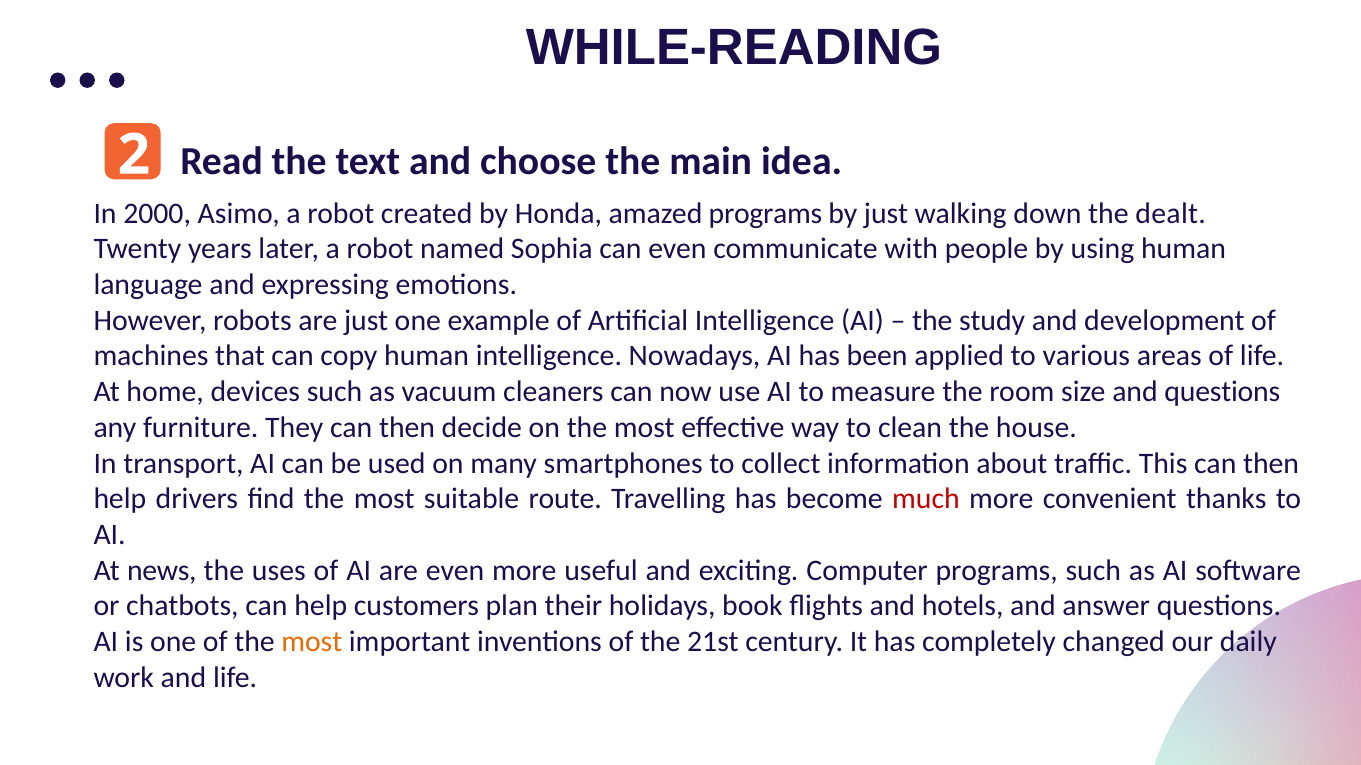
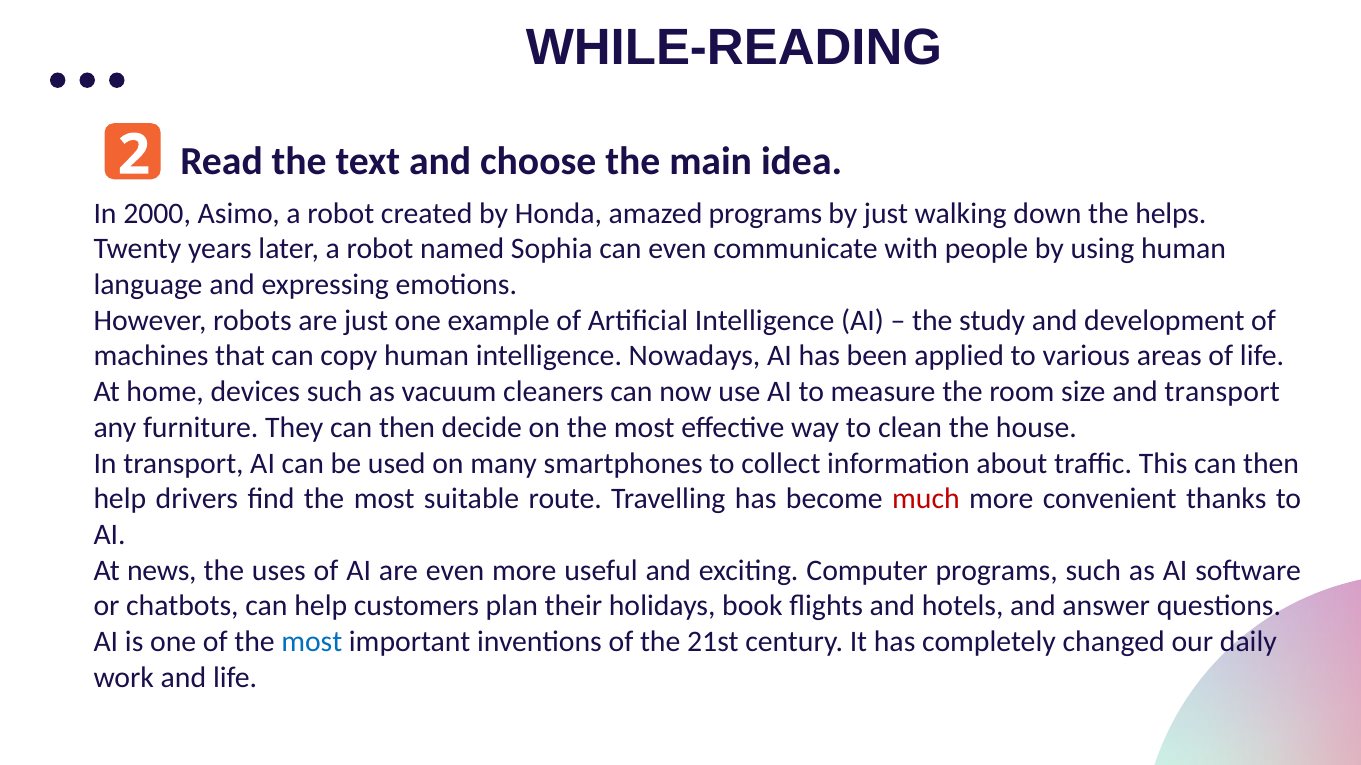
dealt: dealt -> helps (1171, 213)
and questions: questions -> transport (1222, 392)
most colour: orange -> blue (312, 642)
